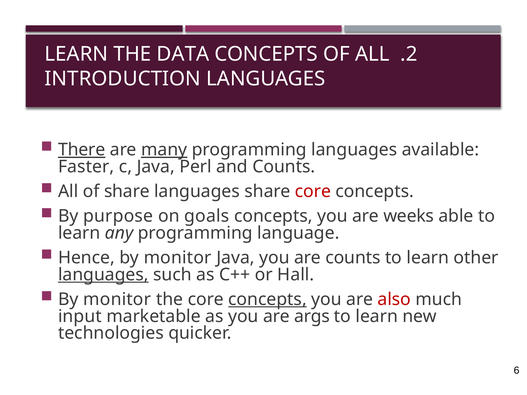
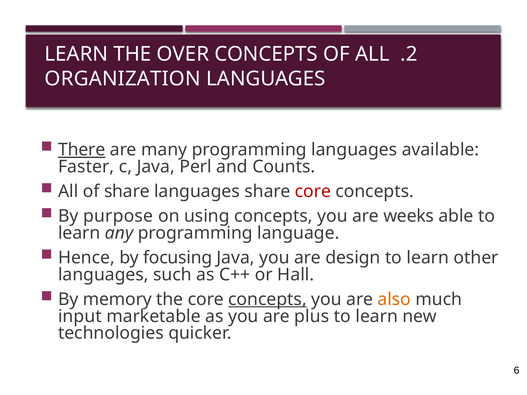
DATA: DATA -> OVER (183, 54)
INTRODUCTION: INTRODUCTION -> ORGANIZATION (123, 79)
many underline: present -> none (164, 150)
goals: goals -> using (207, 216)
Hence by monitor: monitor -> focusing (178, 258)
are counts: counts -> design (353, 258)
languages underline: present -> none (103, 275)
monitor: monitor -> memory (117, 300)
also colour: red -> orange (394, 300)
args: args -> plus (312, 316)
